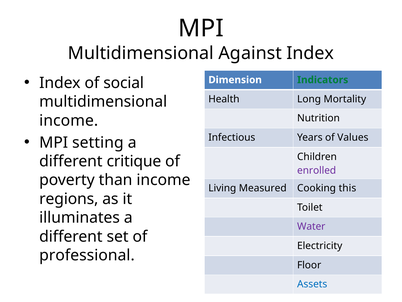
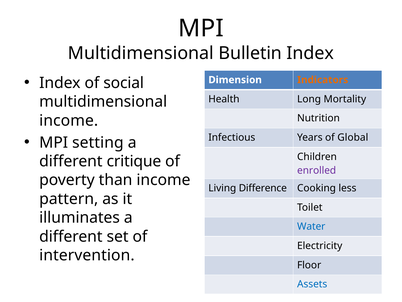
Against: Against -> Bulletin (250, 53)
Indicators colour: green -> orange (323, 80)
Values: Values -> Global (353, 137)
Measured: Measured -> Difference (263, 188)
this: this -> less (348, 188)
regions: regions -> pattern (69, 199)
Water colour: purple -> blue (311, 226)
professional: professional -> intervention (87, 255)
